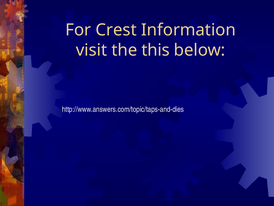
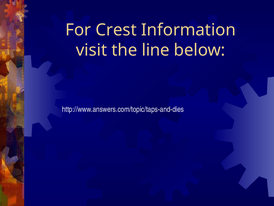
this: this -> line (156, 50)
